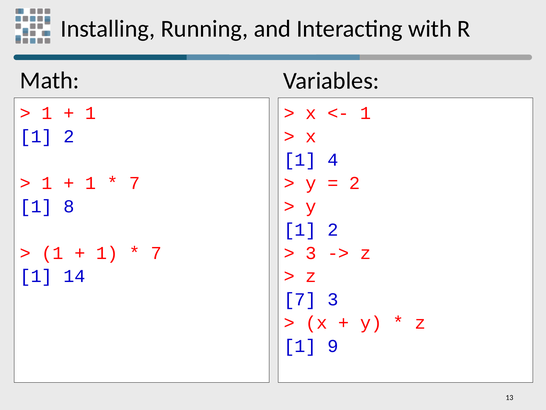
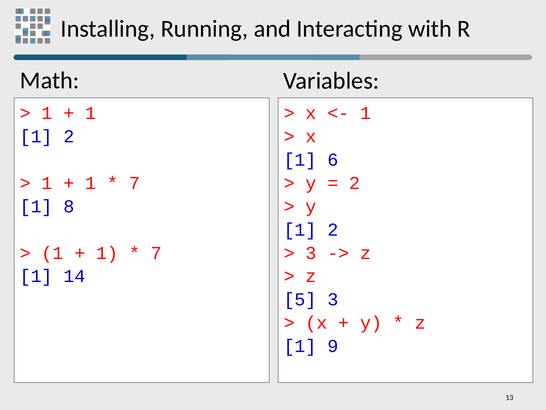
4: 4 -> 6 (333, 160)
7: 7 -> 5 (300, 299)
